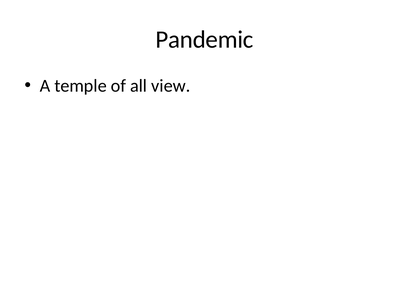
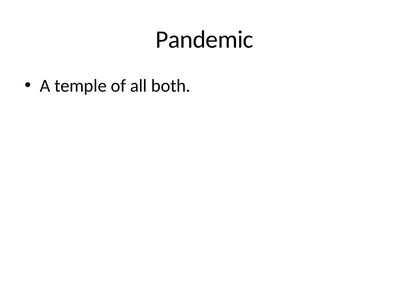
view: view -> both (171, 86)
